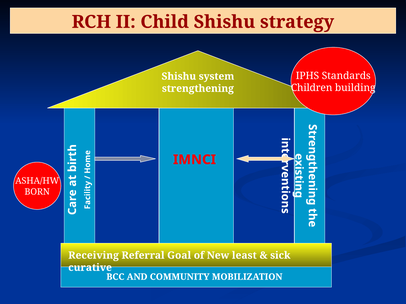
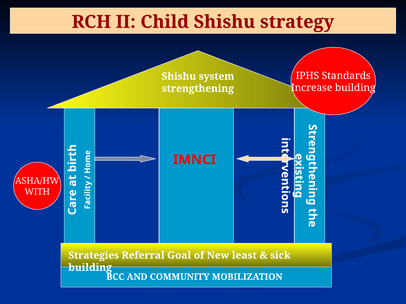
Children: Children -> Increase (312, 88)
BORN: BORN -> WITH (37, 192)
Receiving: Receiving -> Strategies (94, 256)
curative: curative -> building (90, 268)
